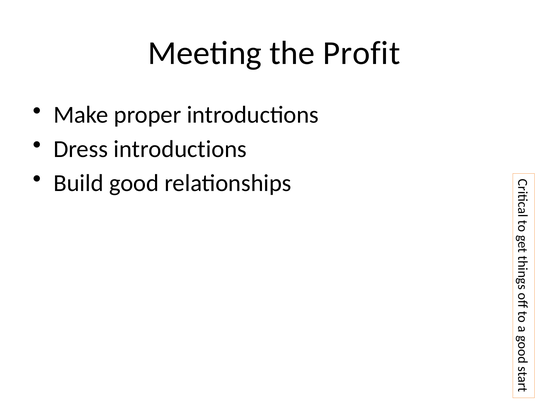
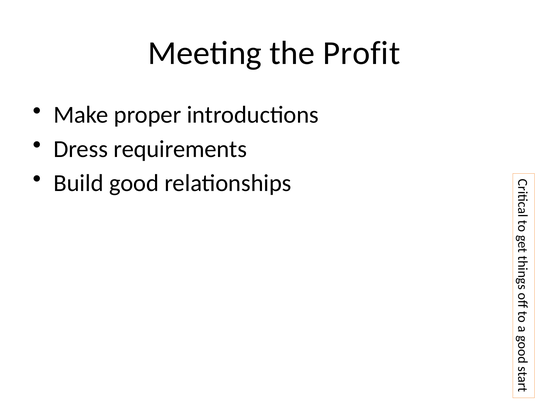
Dress introductions: introductions -> requirements (180, 149)
